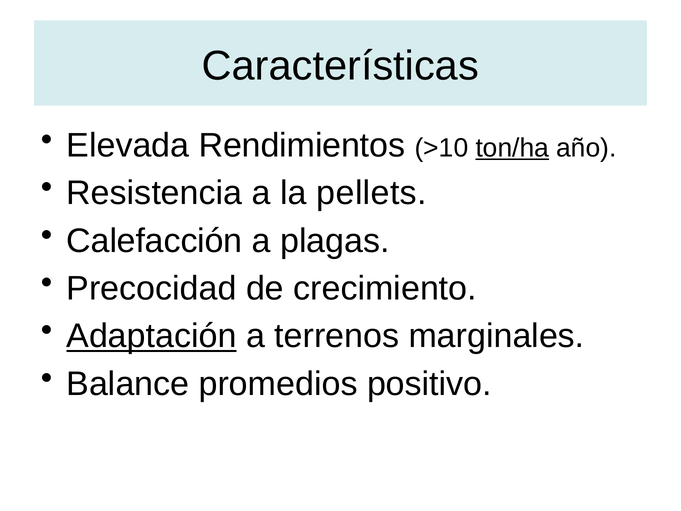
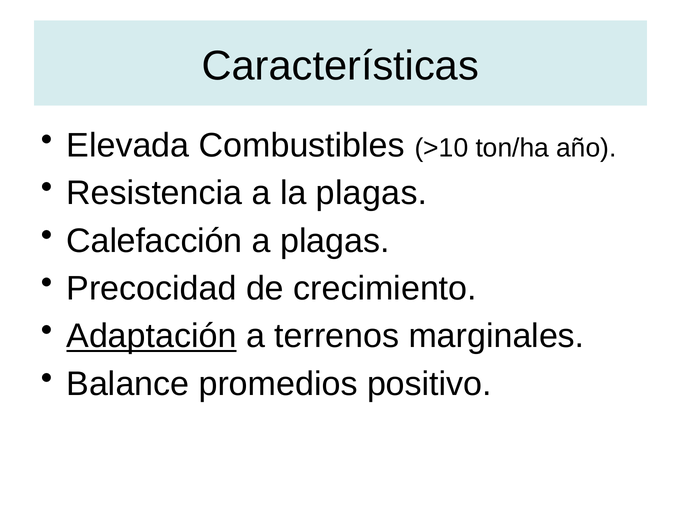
Rendimientos: Rendimientos -> Combustibles (302, 145)
ton/ha underline: present -> none (512, 148)
la pellets: pellets -> plagas (372, 193)
